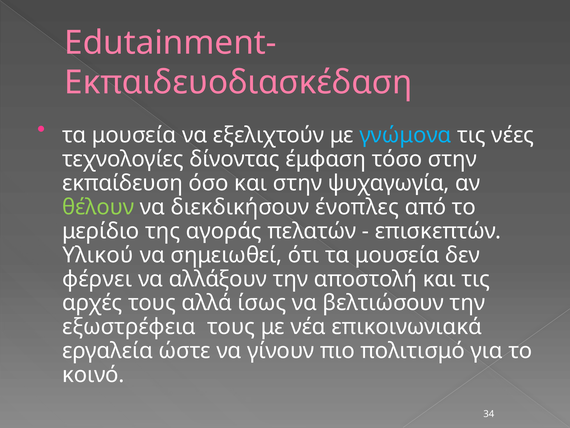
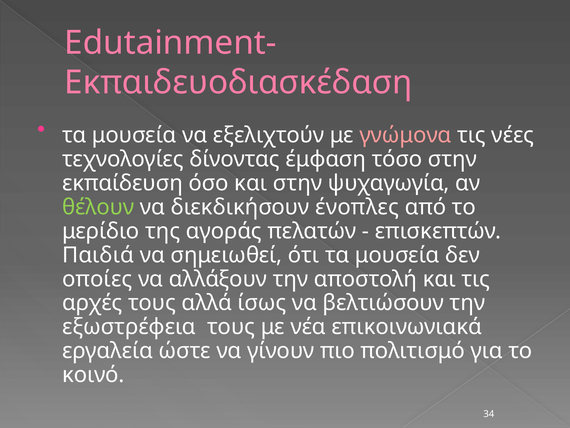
γνώμονα colour: light blue -> pink (405, 135)
Υλικού: Υλικού -> Παιδιά (98, 255)
φέρνει: φέρνει -> οποίες (97, 279)
